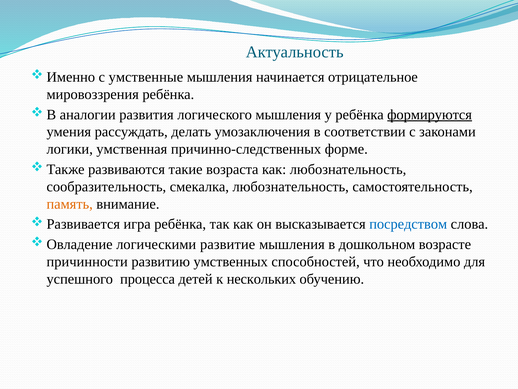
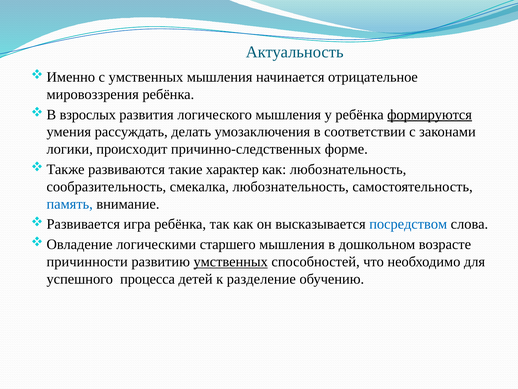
с умственные: умственные -> умственных (146, 77)
аналогии: аналогии -> взрослых (88, 114)
умственная: умственная -> происходит (132, 149)
возраста: возраста -> характер (232, 169)
память colour: orange -> blue (70, 204)
развитие: развитие -> старшего (228, 244)
умственных underline: none -> present (231, 261)
нескольких: нескольких -> разделение (261, 279)
